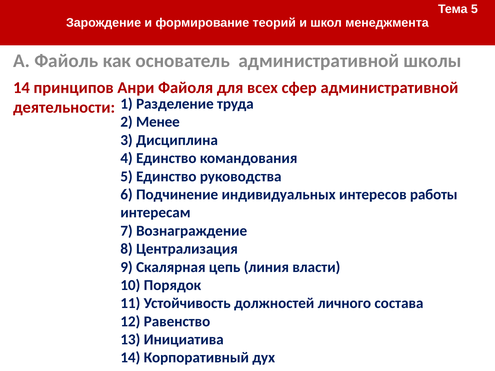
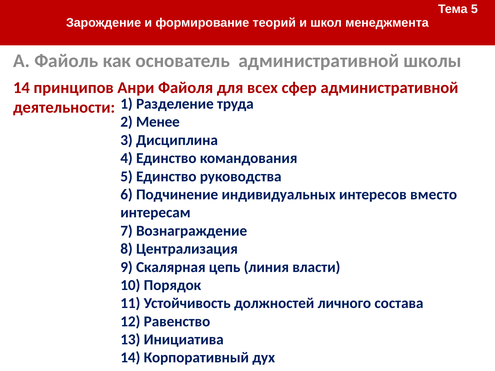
работы: работы -> вместо (434, 195)
